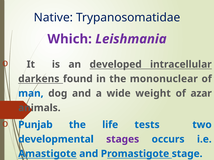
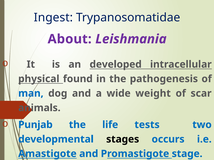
Native: Native -> Ingest (53, 18)
Which: Which -> About (70, 39)
darkens: darkens -> physical (39, 79)
mononuclear: mononuclear -> pathogenesis (164, 79)
azar: azar -> scar (201, 94)
stages colour: purple -> black (123, 140)
